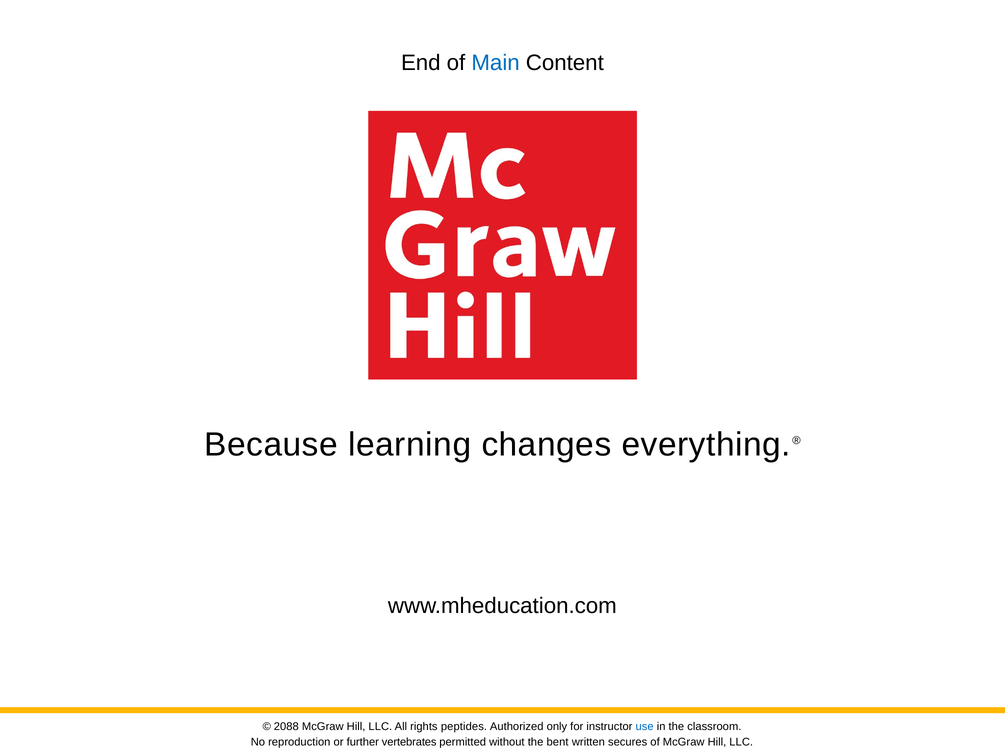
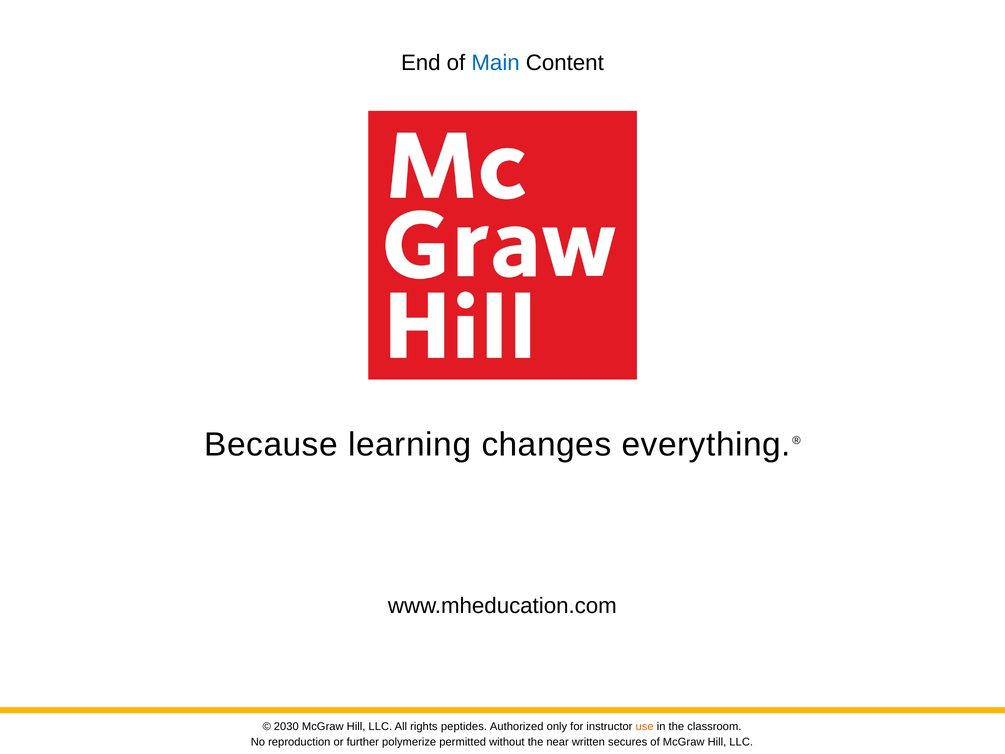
2088: 2088 -> 2030 (286, 726)
use colour: blue -> orange (645, 726)
vertebrates: vertebrates -> polymerize (409, 742)
bent: bent -> near (558, 742)
